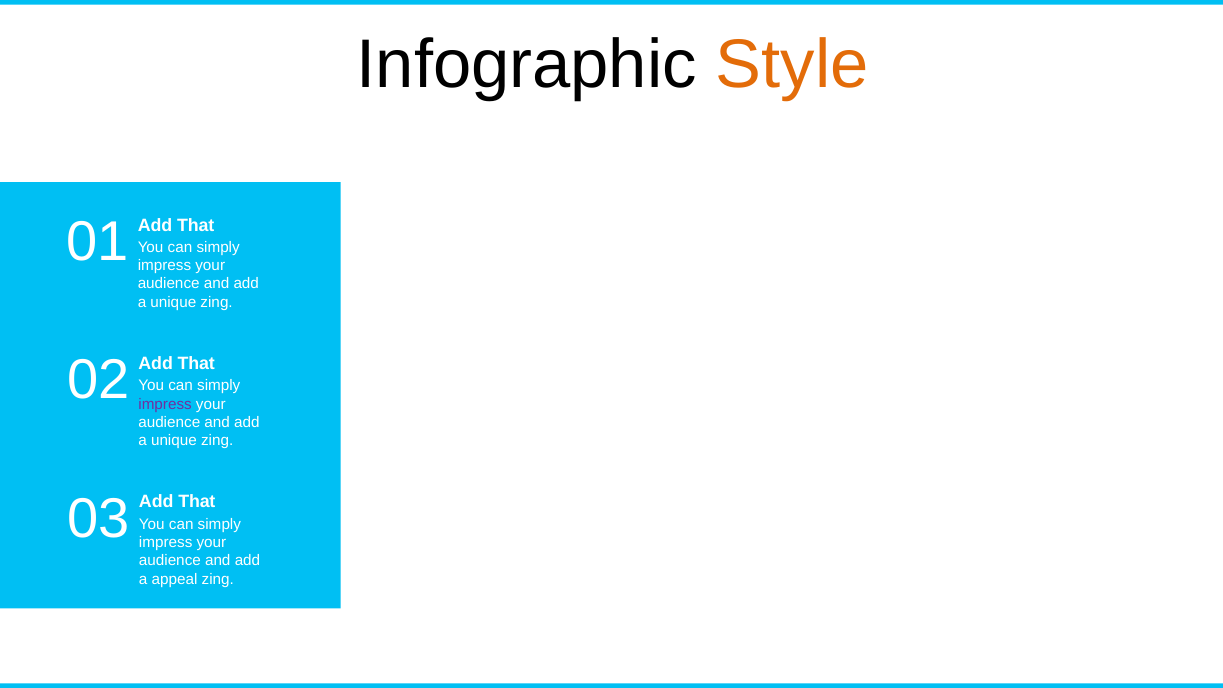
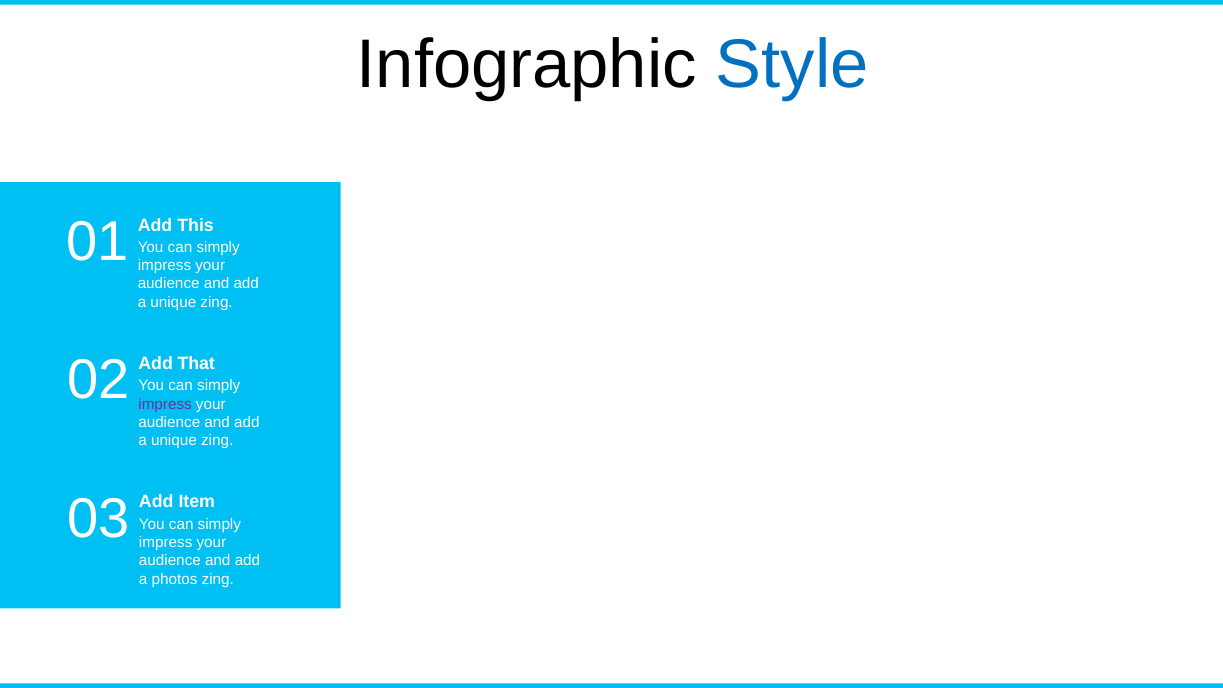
Style colour: orange -> blue (792, 65)
That: That -> This (196, 225)
That: That -> Item (197, 502)
appeal: appeal -> photos (175, 579)
